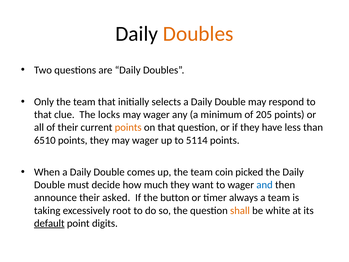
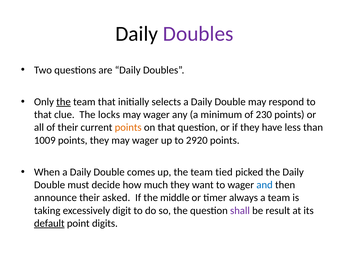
Doubles colour: orange -> purple (198, 34)
the underline: none -> present (64, 102)
205: 205 -> 230 (264, 115)
6510: 6510 -> 1009 (45, 140)
5114: 5114 -> 2920 (197, 140)
coin: coin -> tied (224, 172)
button: button -> middle (175, 198)
root: root -> digit (122, 210)
shall colour: orange -> purple (240, 210)
white: white -> result (278, 210)
